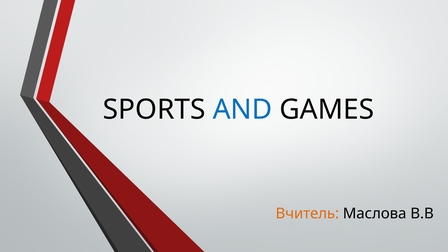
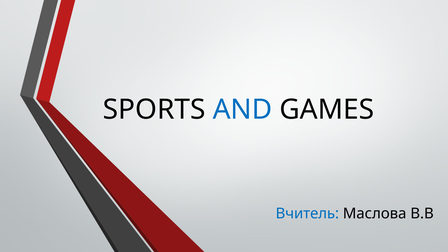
Вчитель colour: orange -> blue (307, 214)
